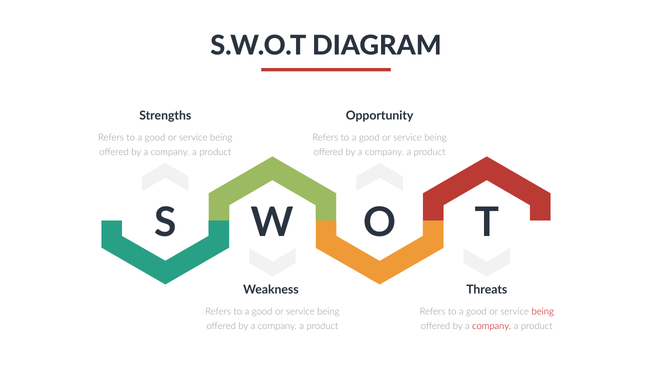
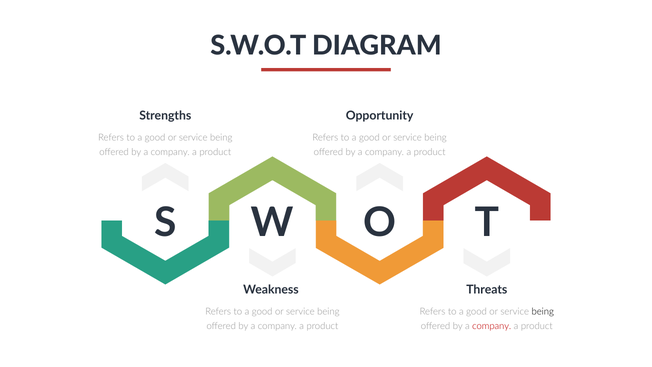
being colour: red -> black (543, 311)
